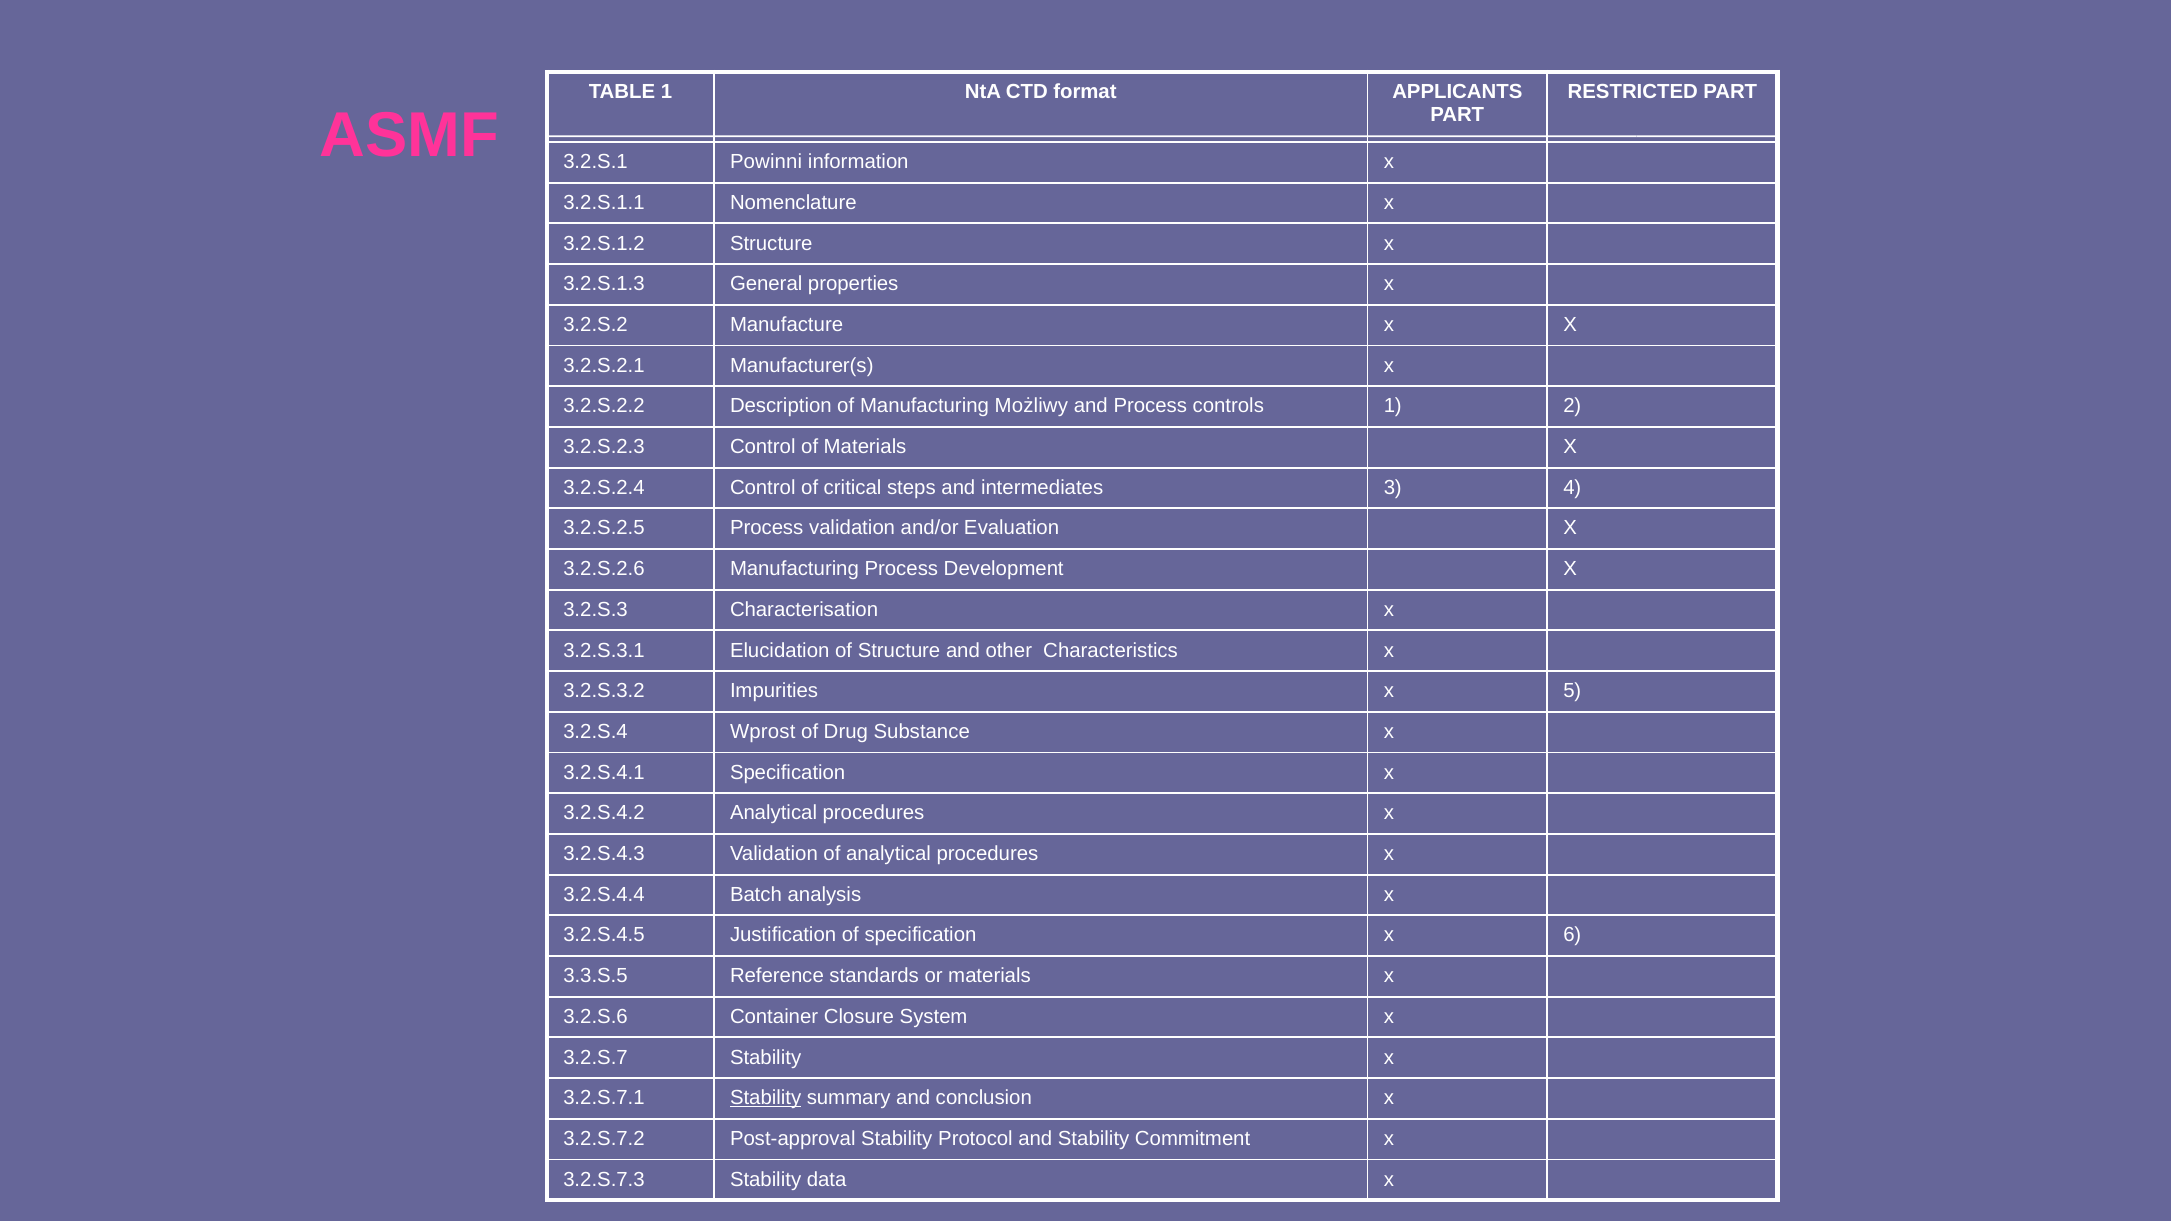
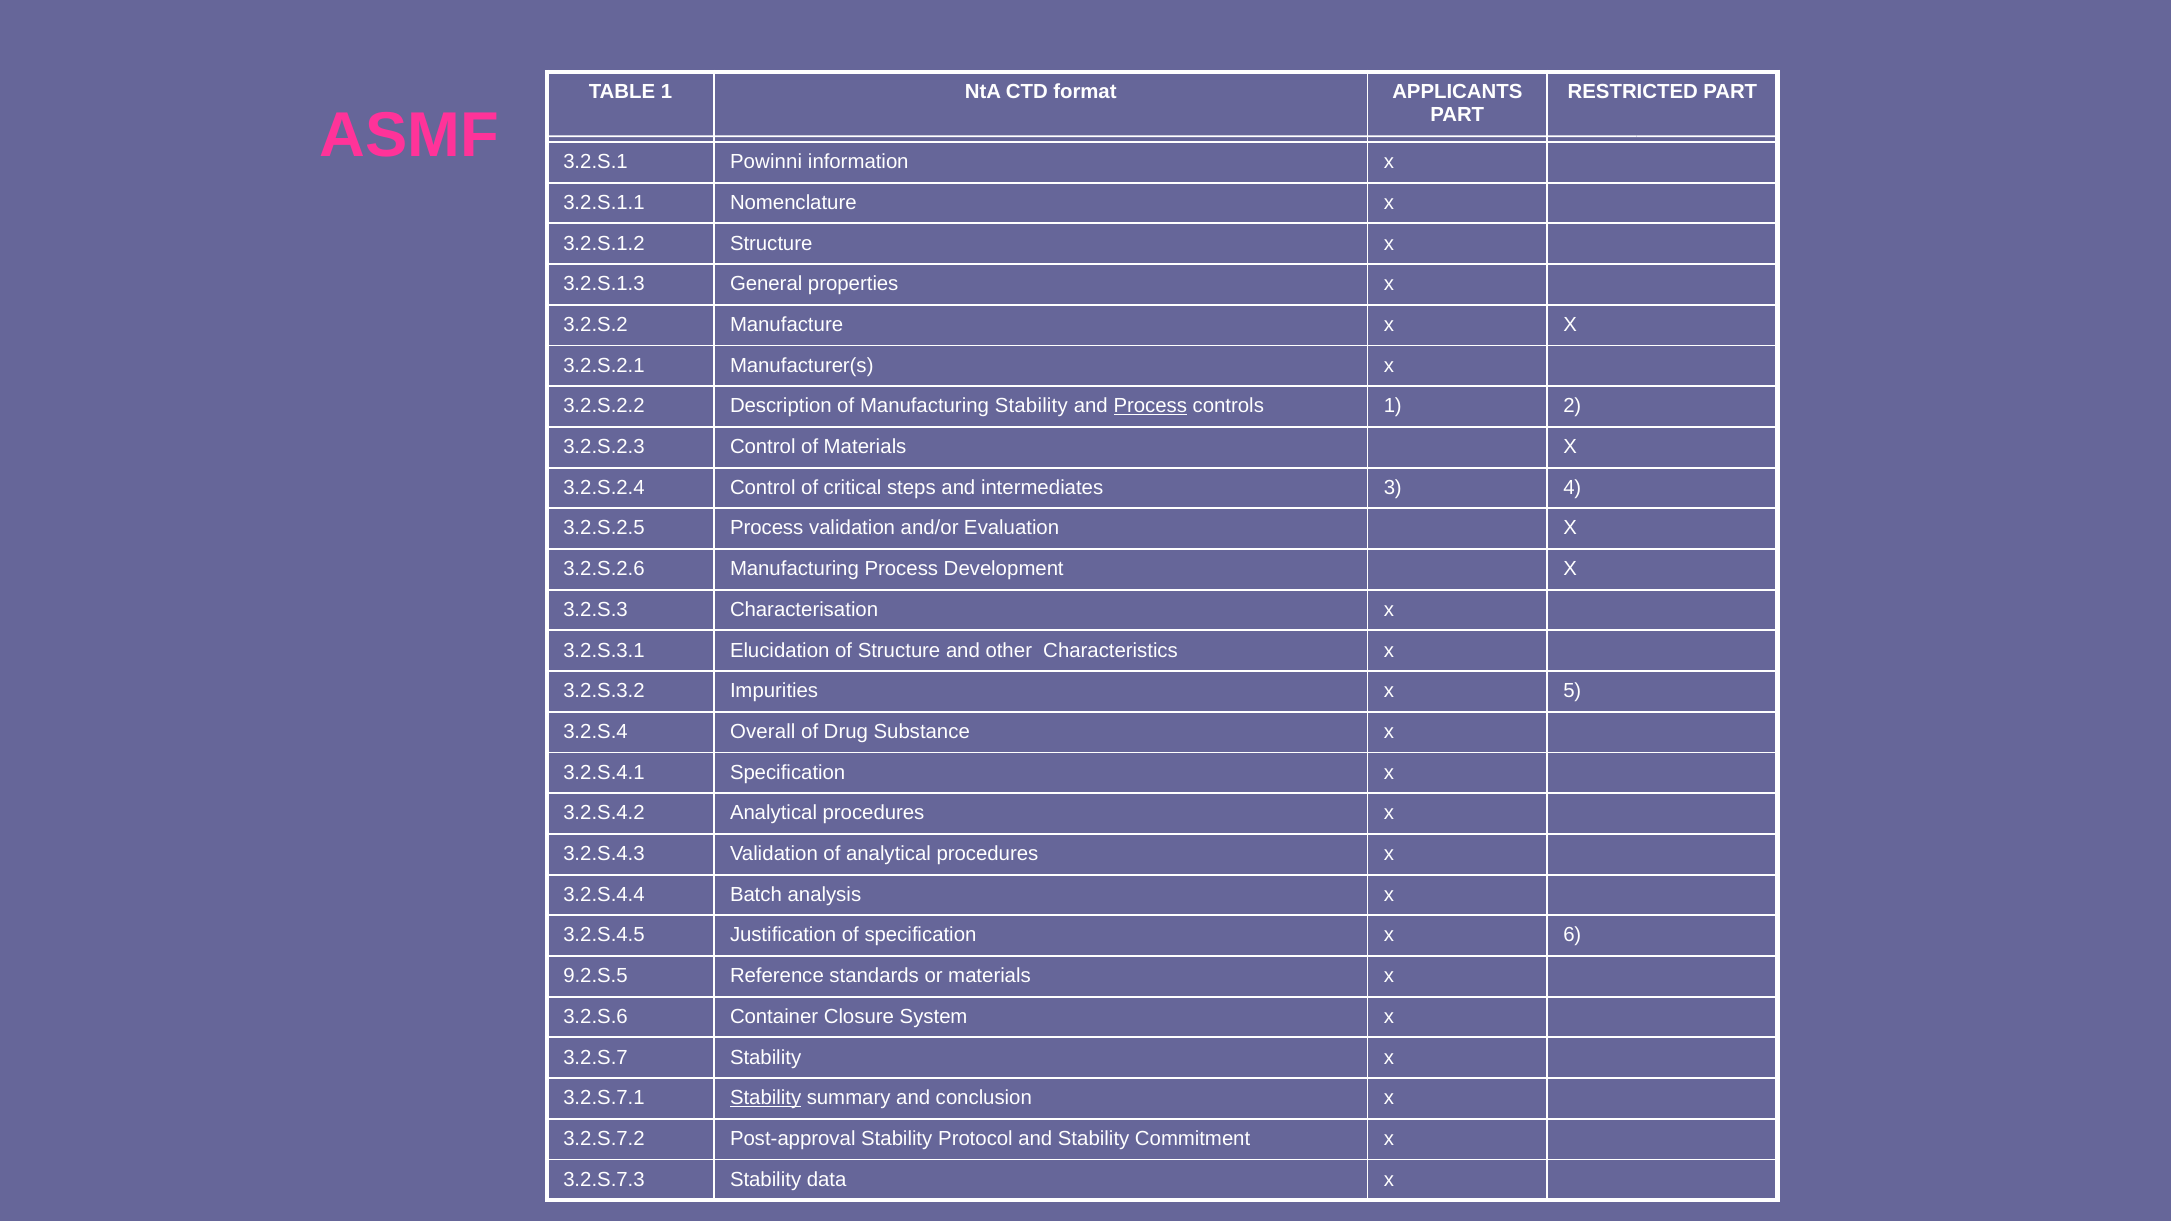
Manufacturing Możliwy: Możliwy -> Stability (1031, 406)
Process underline: none -> present (1150, 406)
Wprost: Wprost -> Overall (763, 732)
3.3.S.5: 3.3.S.5 -> 9.2.S.5 (595, 976)
